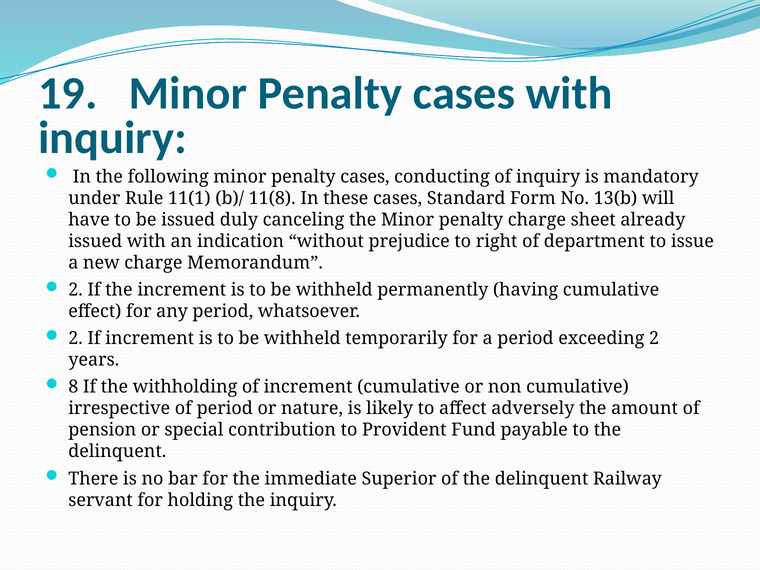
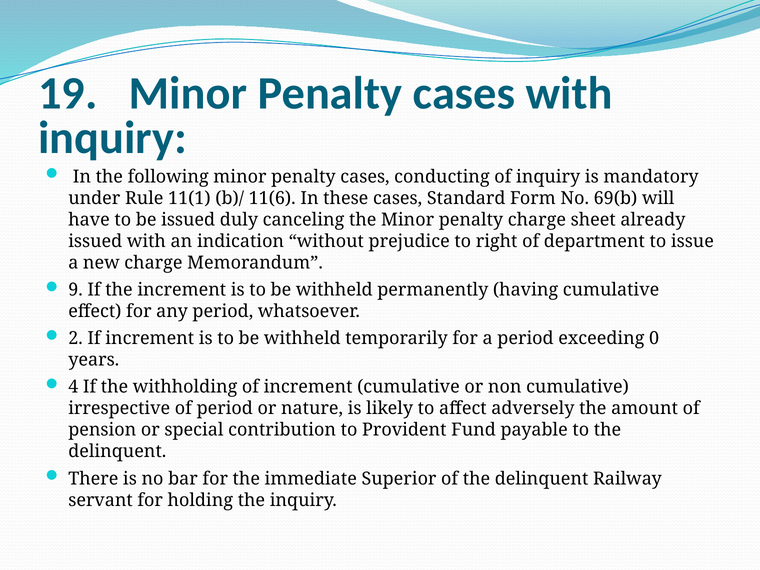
11(8: 11(8 -> 11(6 (272, 198)
13(b: 13(b -> 69(b (616, 198)
2: 2 -> 9 (76, 290)
exceeding 2: 2 -> 0 (654, 338)
8: 8 -> 4 (73, 387)
